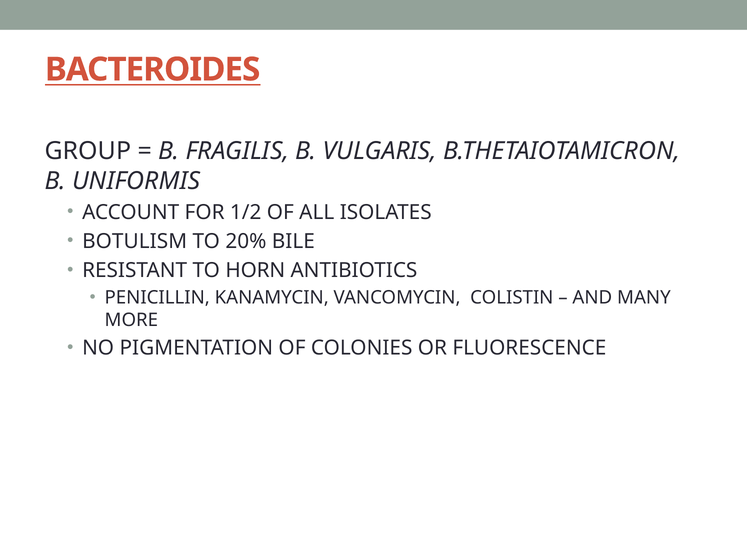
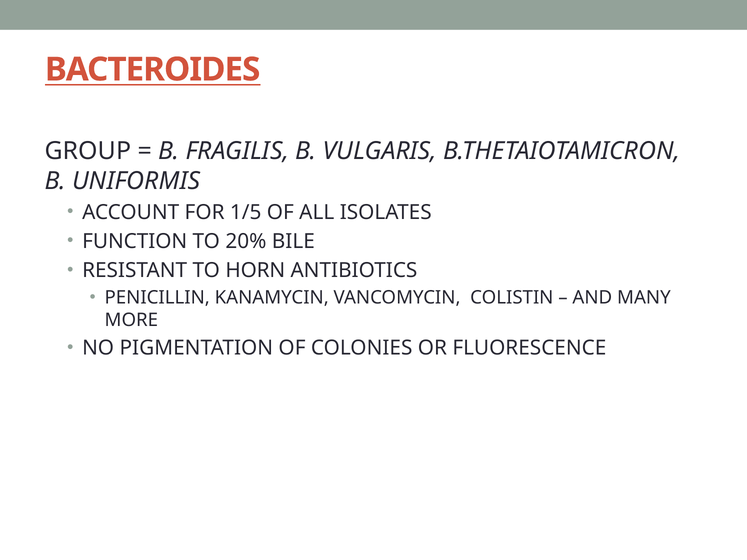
1/2: 1/2 -> 1/5 (246, 212)
BOTULISM: BOTULISM -> FUNCTION (135, 241)
